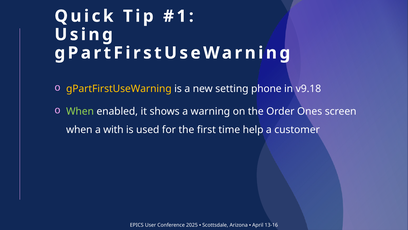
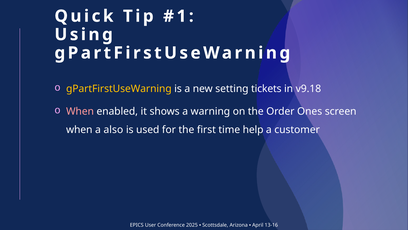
phone: phone -> tickets (266, 89)
When colour: light green -> pink (80, 111)
with: with -> also (113, 130)
